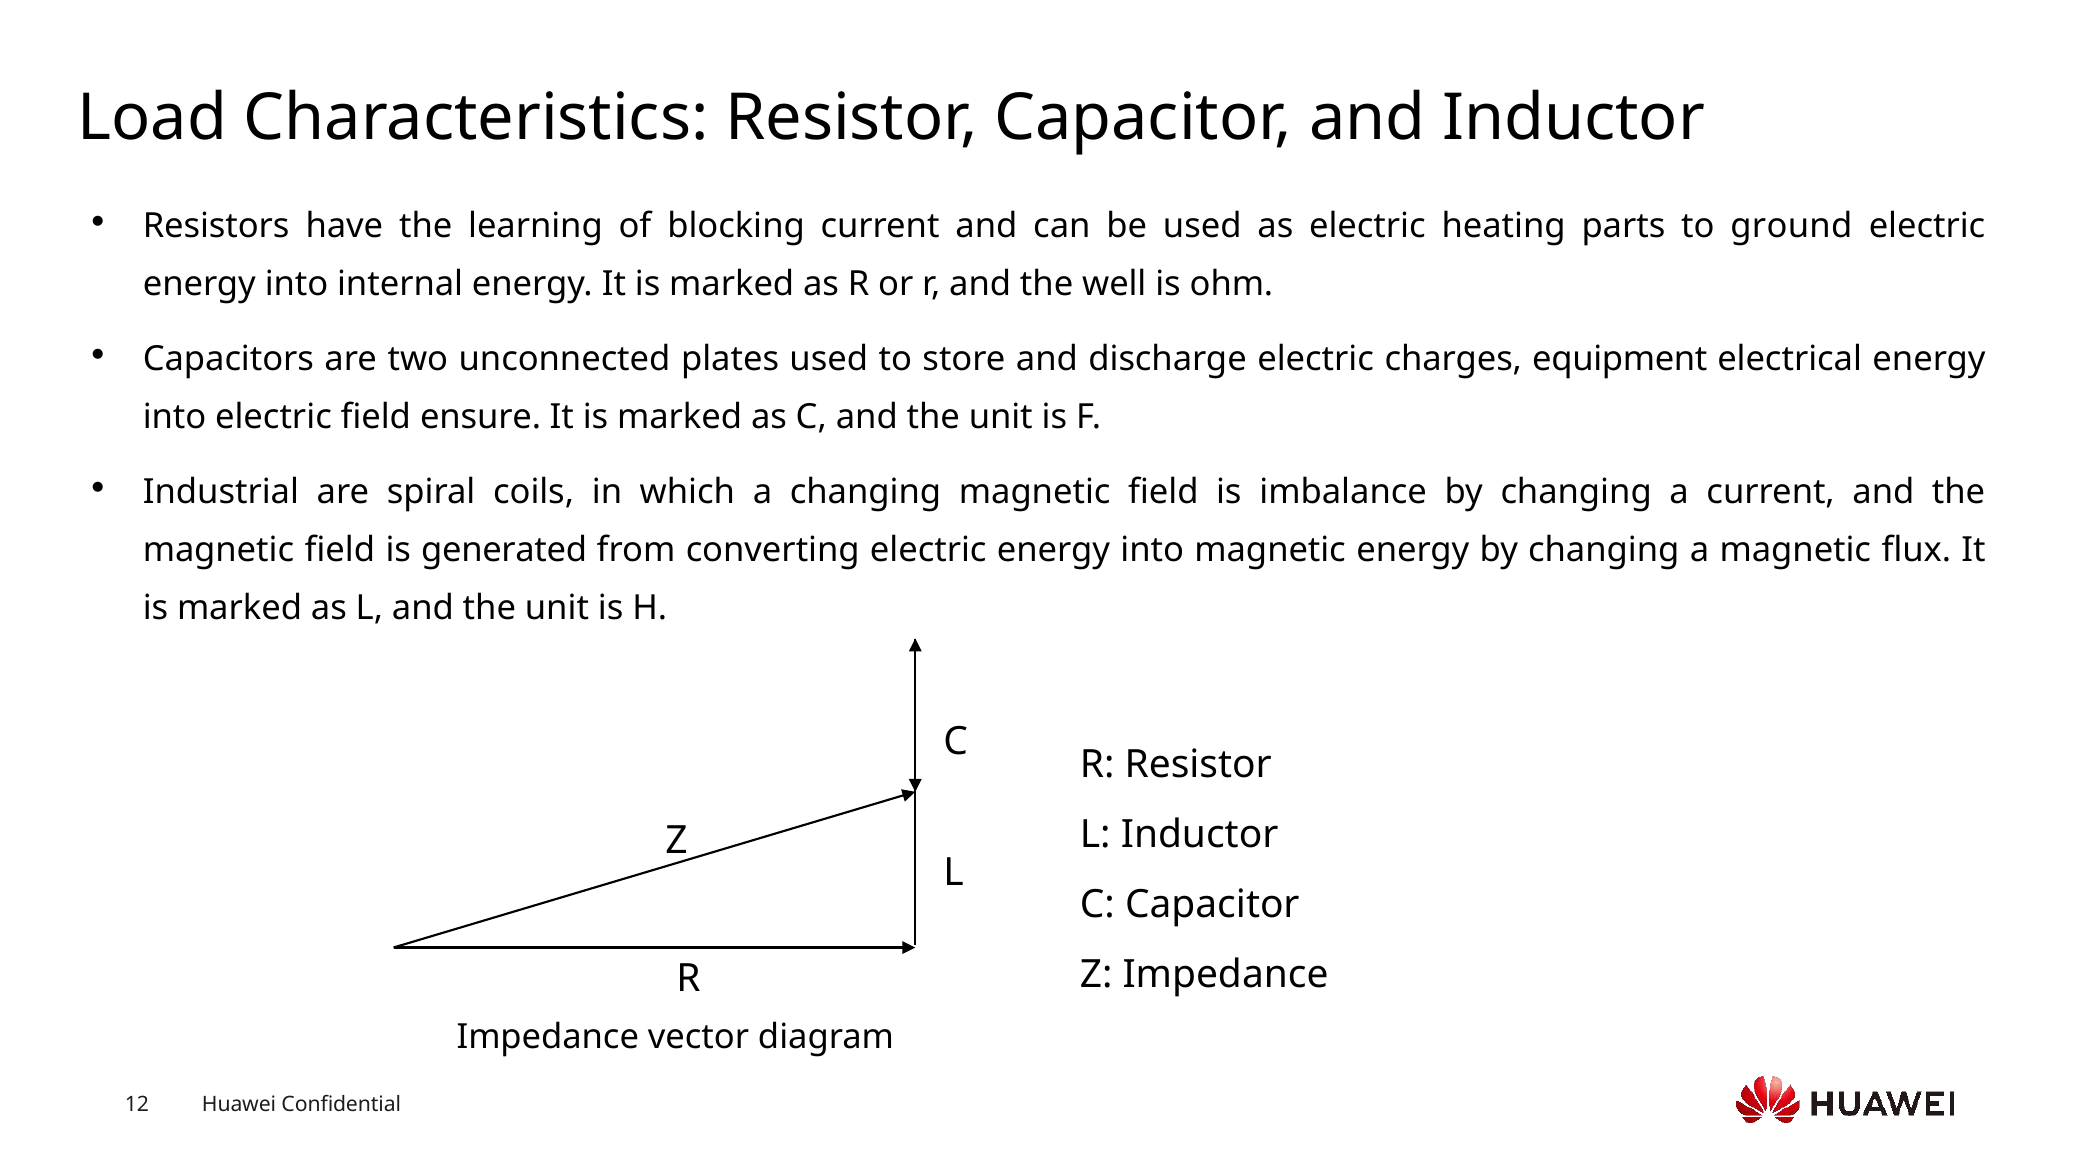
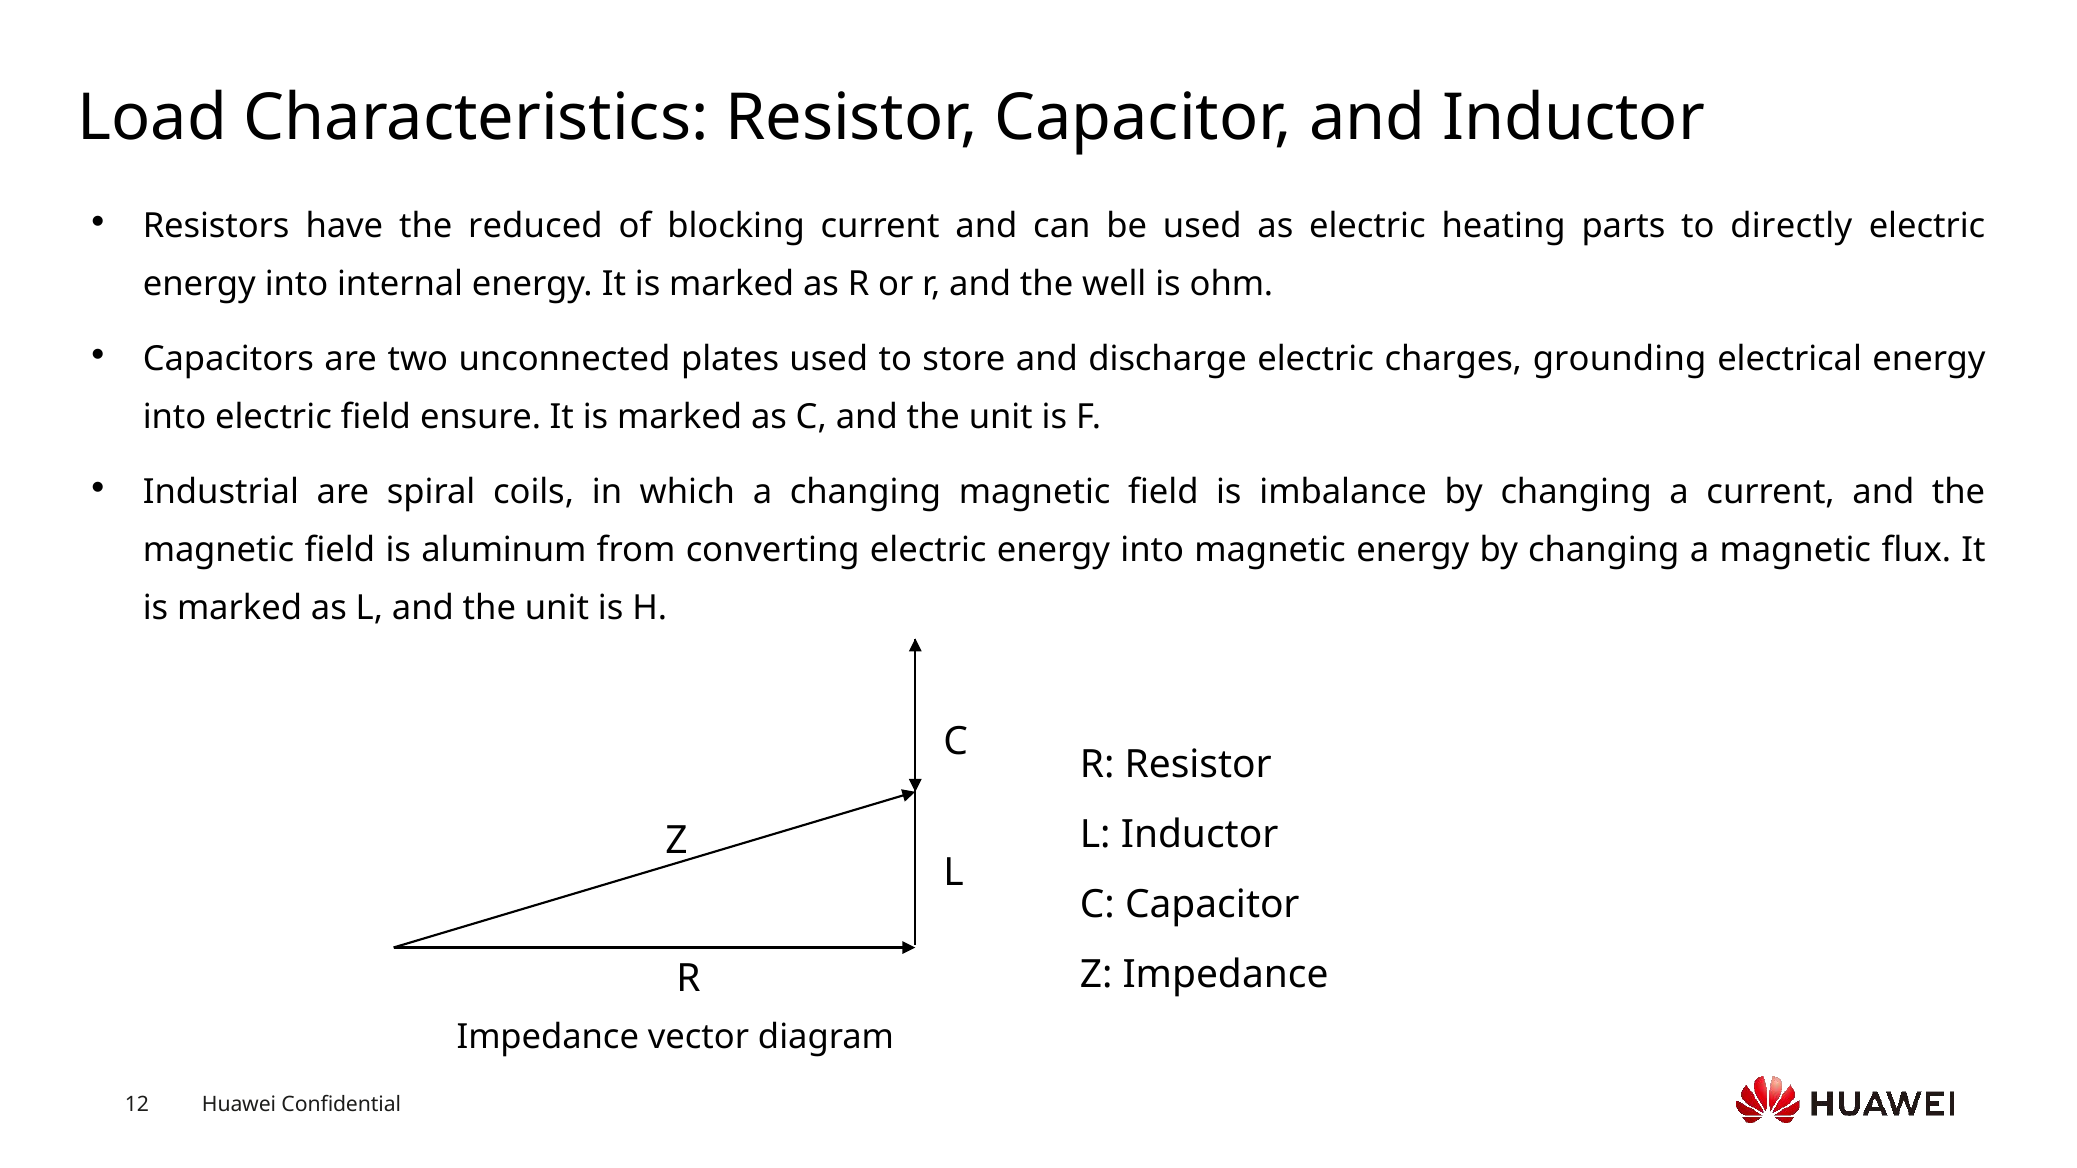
learning: learning -> reduced (535, 226)
ground: ground -> directly (1791, 226)
equipment: equipment -> grounding (1620, 359)
generated: generated -> aluminum (504, 550)
